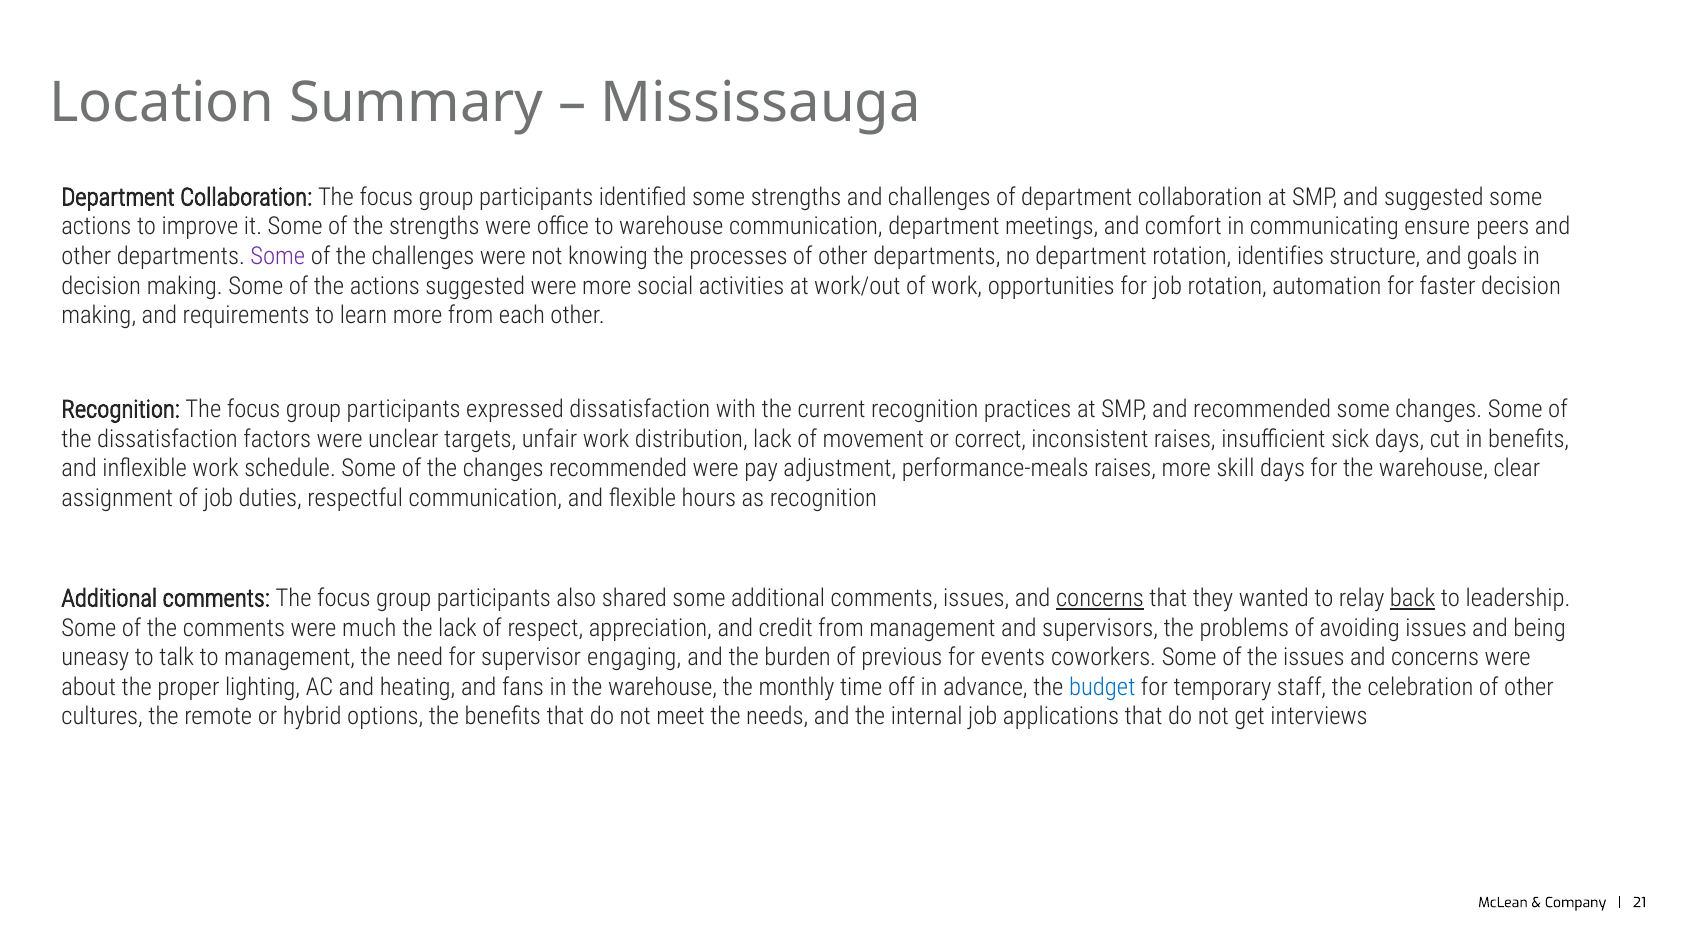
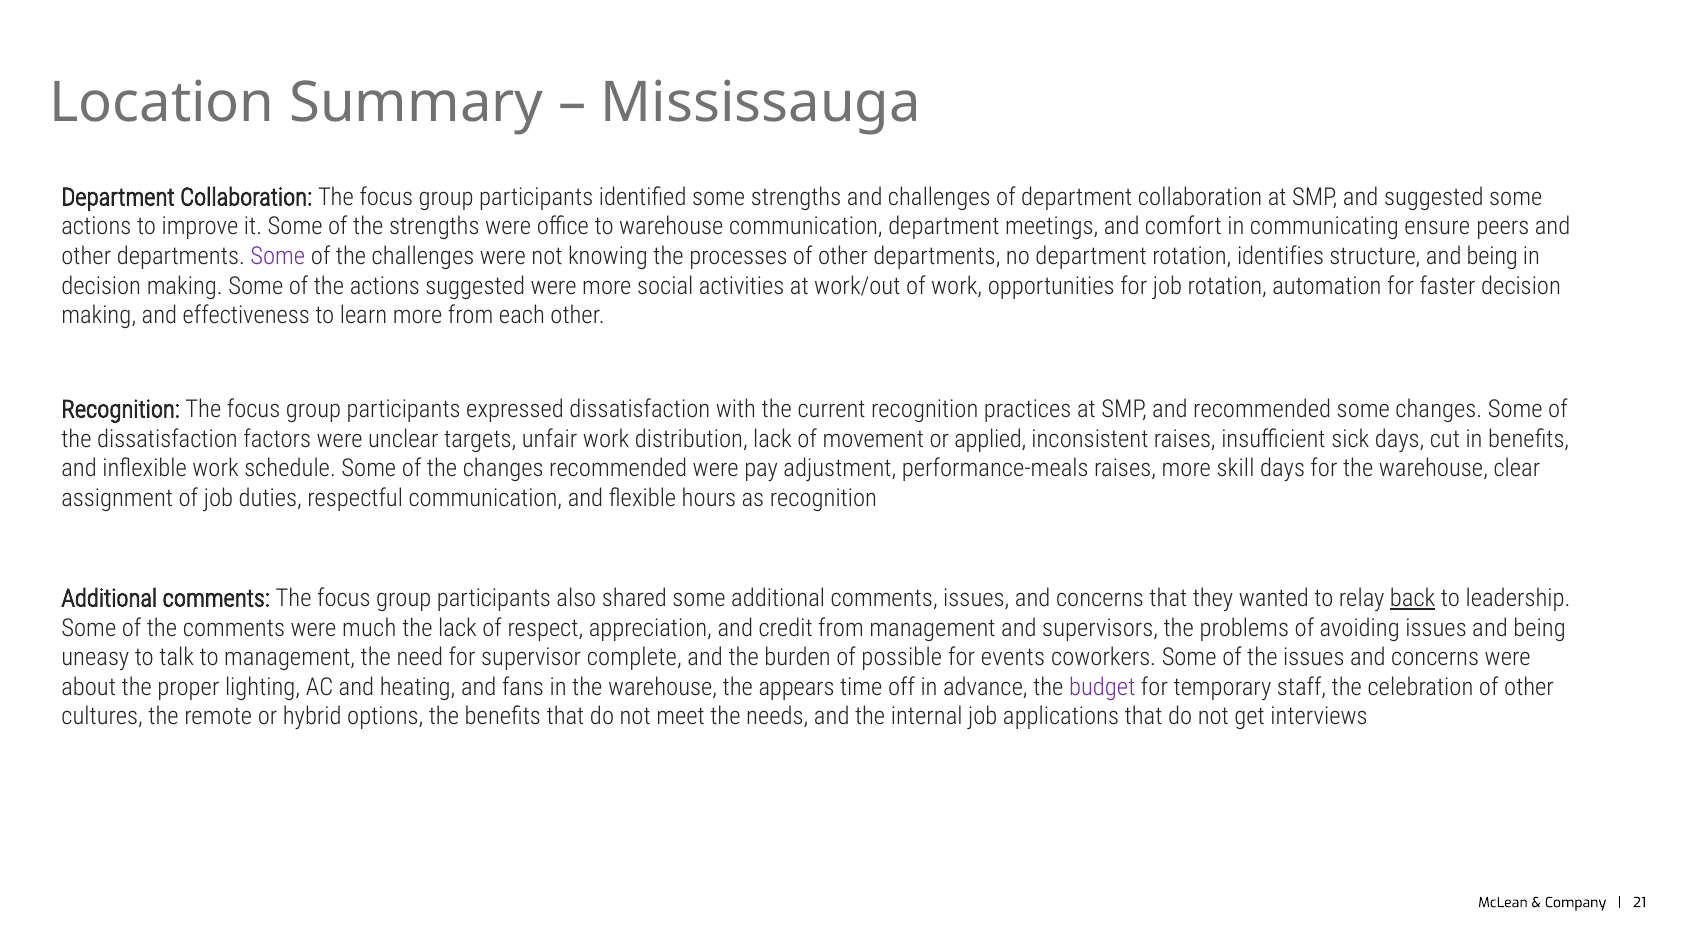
structure and goals: goals -> being (1492, 256)
requirements: requirements -> effectiveness (246, 315)
correct: correct -> applied (990, 439)
concerns underline: present -> none (1100, 598)
engaging: engaging -> complete (634, 657)
previous: previous -> possible (902, 657)
monthly: monthly -> appears (797, 687)
budget colour: blue -> purple (1102, 687)
